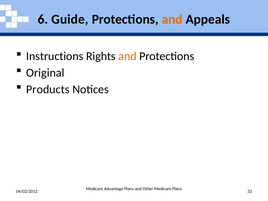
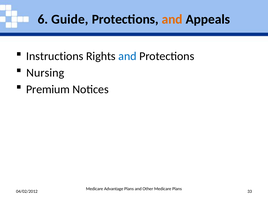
and colour: orange -> blue (127, 56)
Original: Original -> Nursing (45, 73)
Products: Products -> Premium (48, 89)
